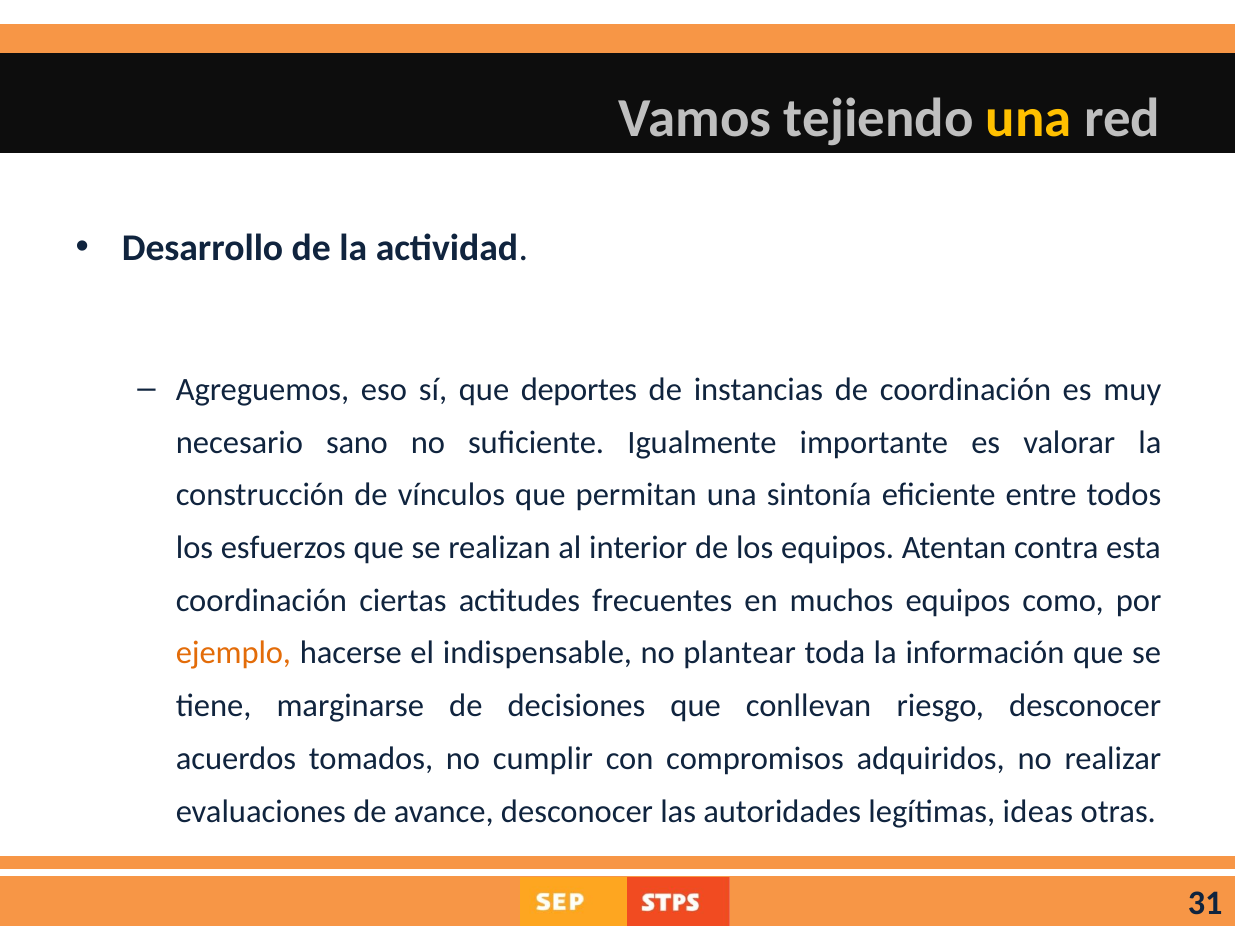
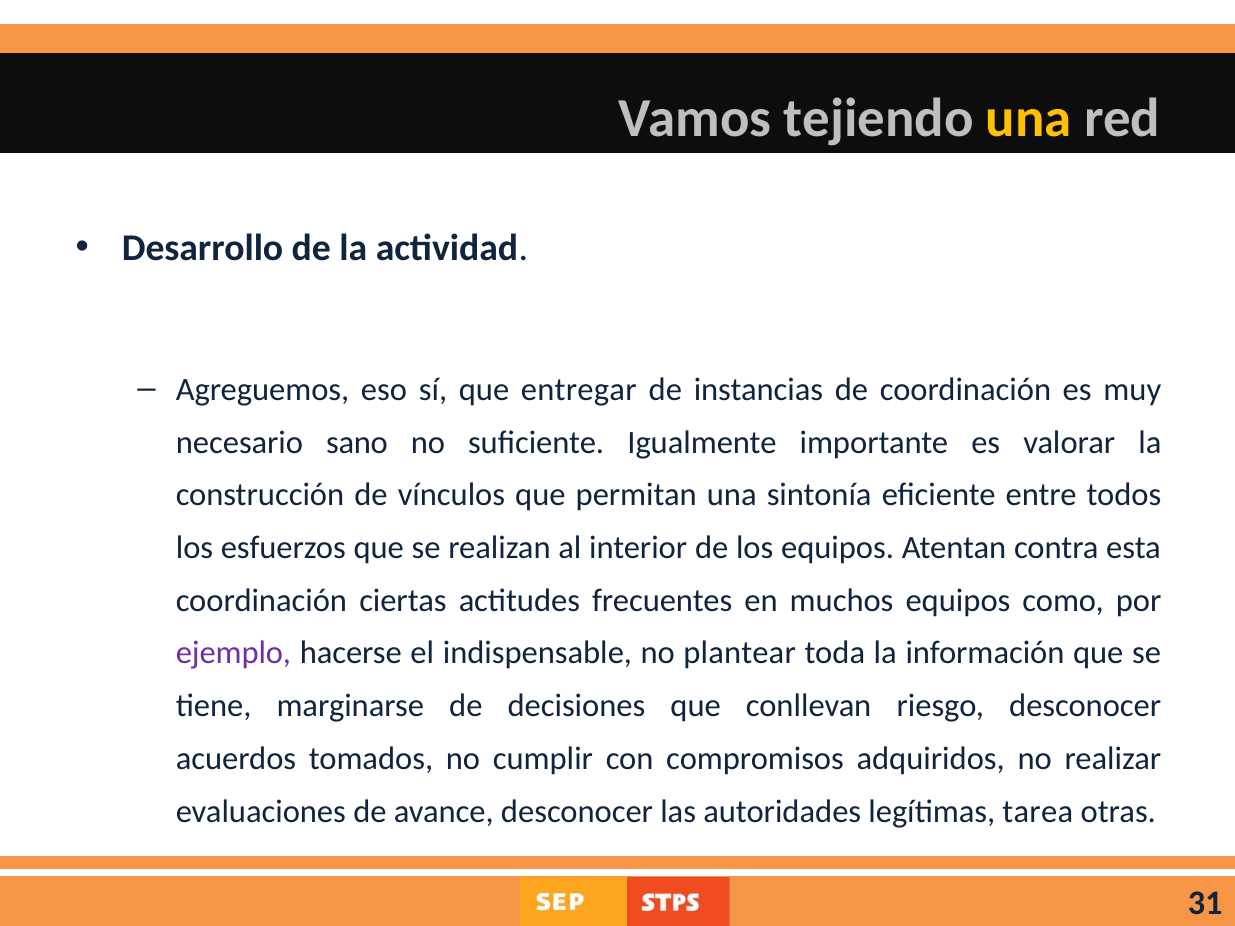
deportes: deportes -> entregar (579, 390)
ejemplo colour: orange -> purple (233, 653)
ideas: ideas -> tarea (1038, 812)
